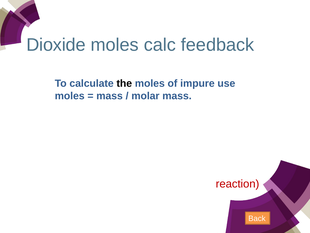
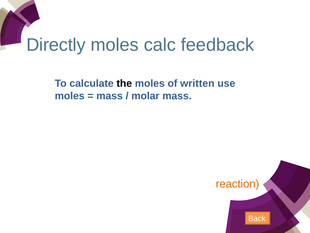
Dioxide: Dioxide -> Directly (56, 45)
of impure: impure -> written (197, 83)
reaction colour: red -> orange (238, 184)
